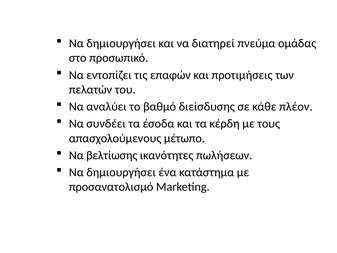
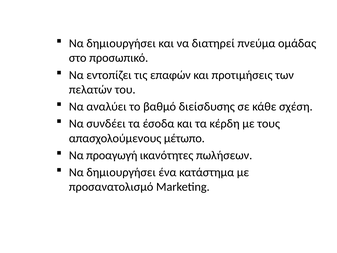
πλέον: πλέον -> σχέση (296, 107)
βελτίωσης: βελτίωσης -> προαγωγή (112, 155)
